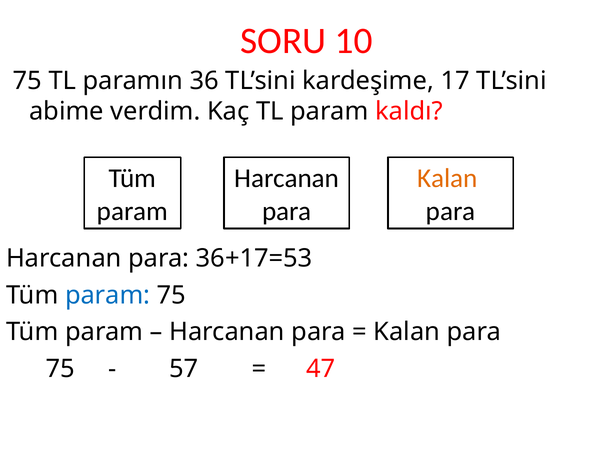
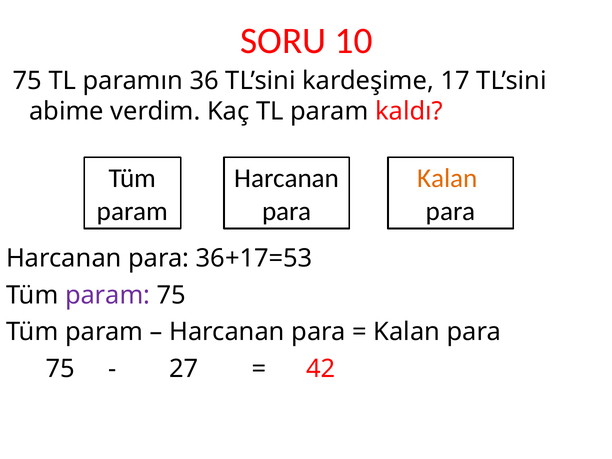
param colour: blue -> purple (108, 295)
57: 57 -> 27 (184, 369)
47: 47 -> 42 (321, 369)
